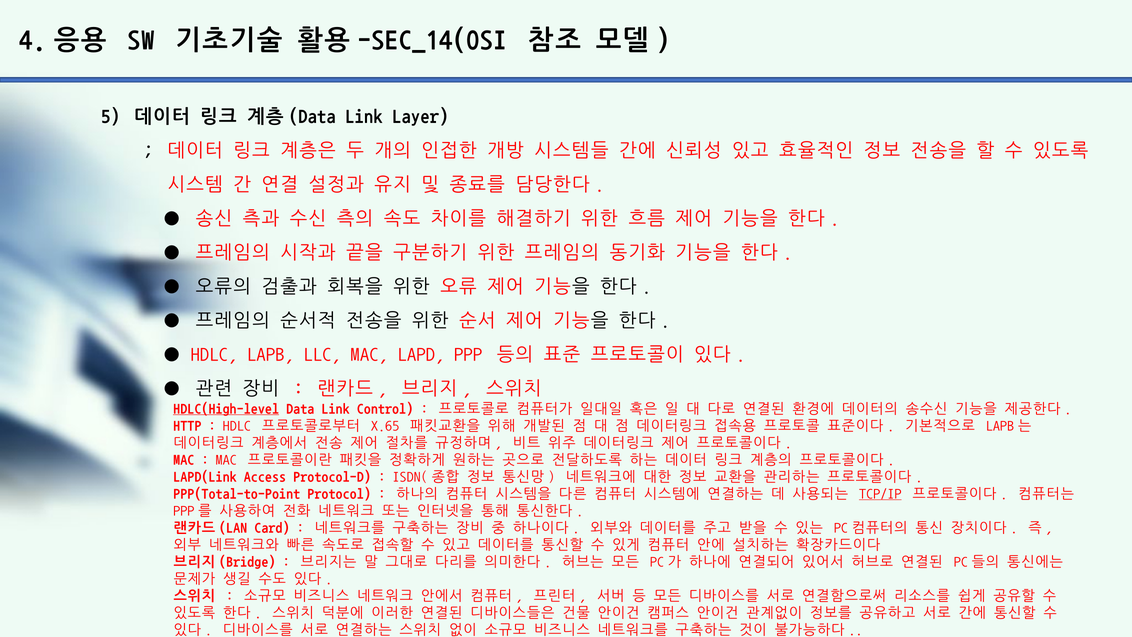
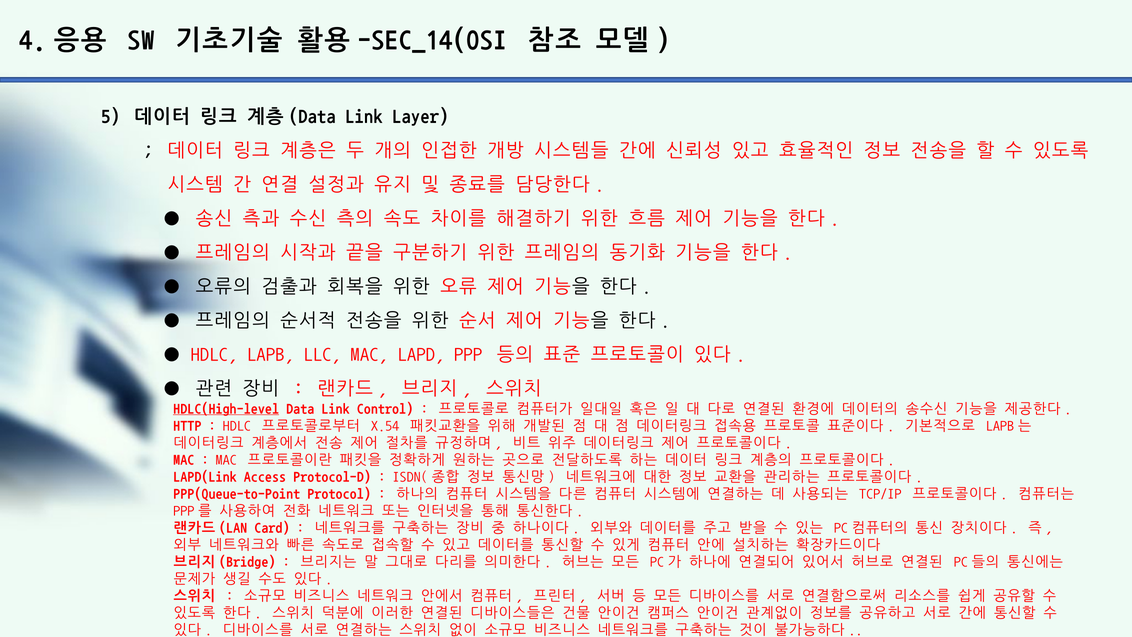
X.65: X.65 -> X.54 (385, 426)
PPP(Total-to-Point: PPP(Total-to-Point -> PPP(Queue-to-Point (237, 493)
TCP/IP underline: present -> none (880, 493)
